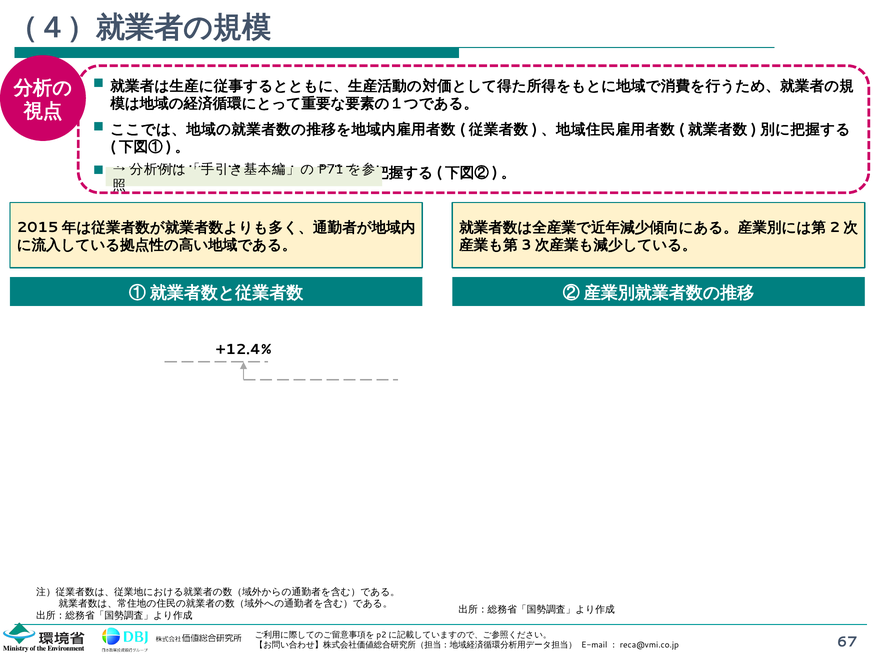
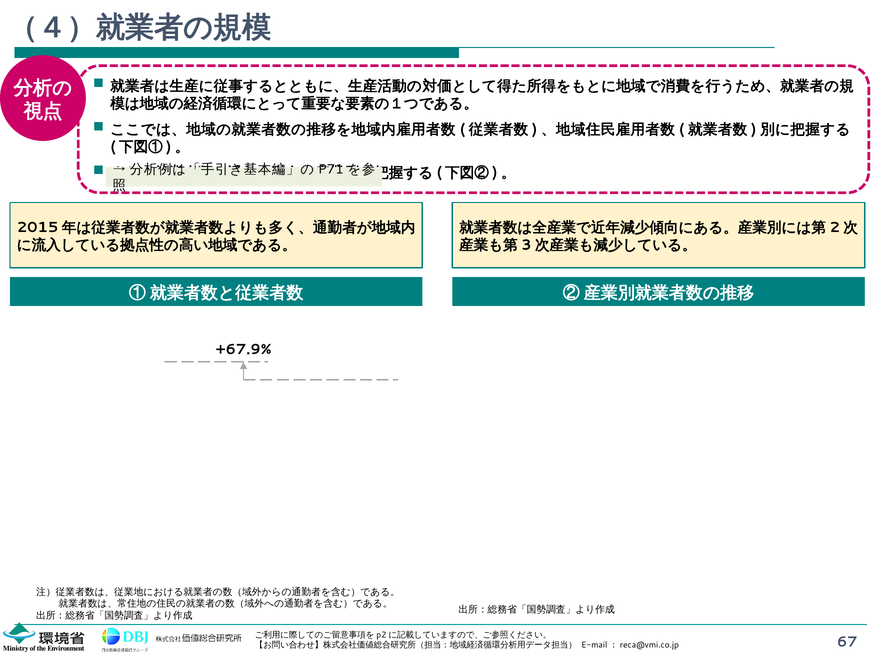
+12.4%: +12.4% -> +67.9% (243, 350)
